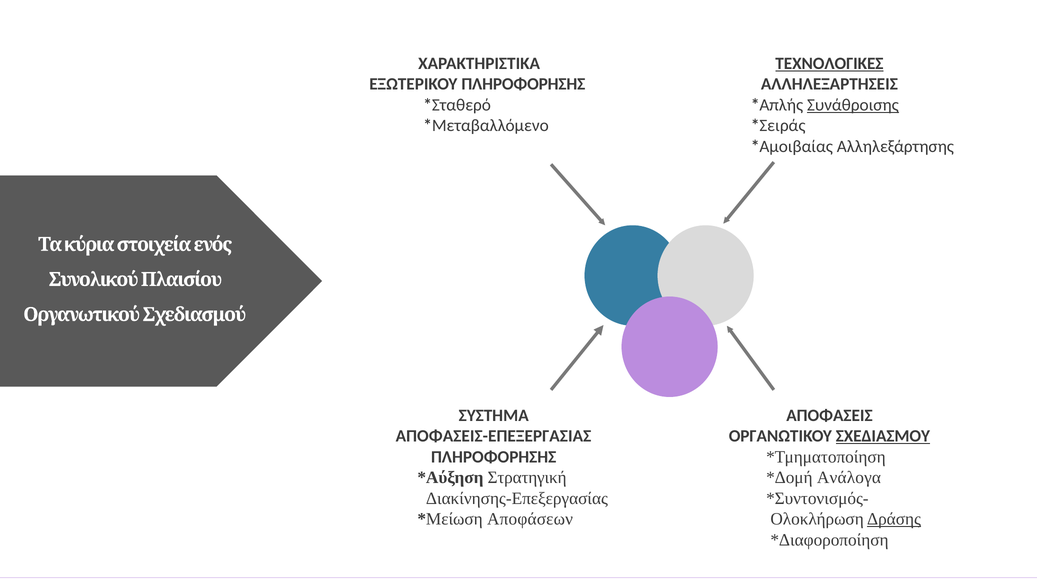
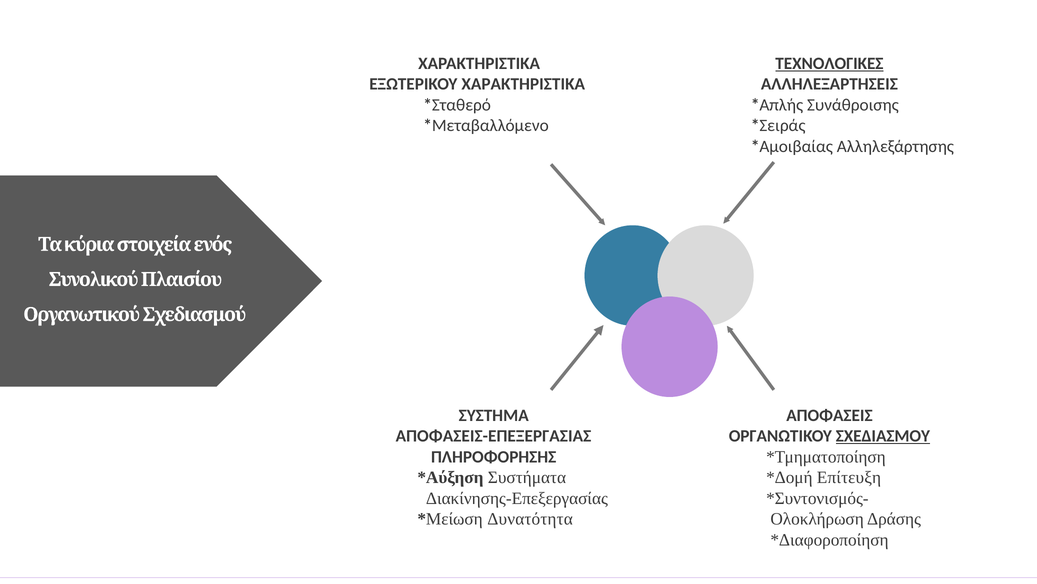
ΕΞΩΤΕΡΙΚΟΥ ΠΛΗΡΟΦΟΡΗΣΗΣ: ΠΛΗΡΟΦΟΡΗΣΗΣ -> ΧΑΡΑΚΤΗΡΙΣΤΙΚΑ (523, 84)
Συνάθροισης underline: present -> none (853, 105)
Στρατηγική: Στρατηγική -> Συστήματα (527, 477)
Ανάλογα: Ανάλογα -> Επίτευξη (849, 477)
Αποφάσεων: Αποφάσεων -> Δυνατότητα (530, 519)
Δράσης underline: present -> none (894, 519)
